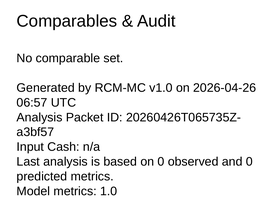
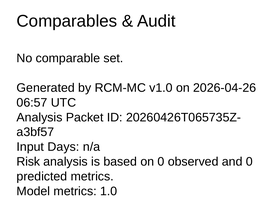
Cash: Cash -> Days (63, 147)
Last: Last -> Risk (28, 162)
